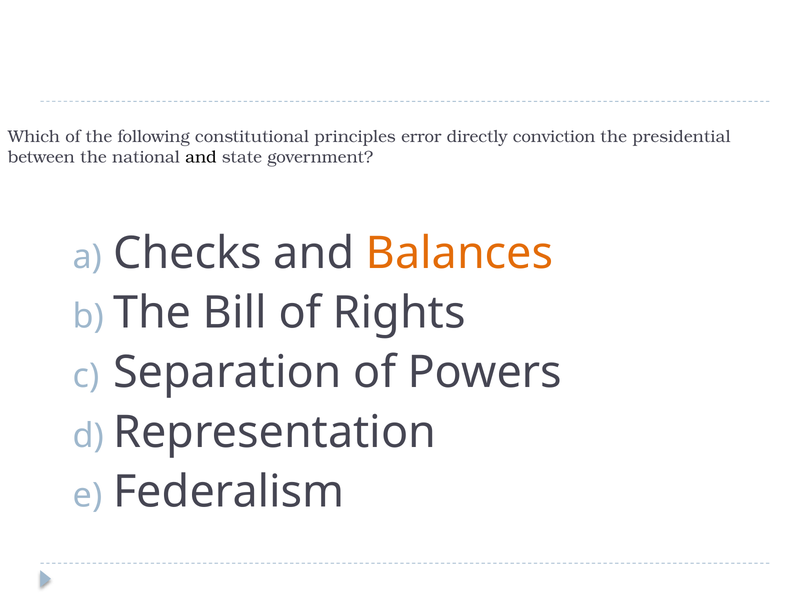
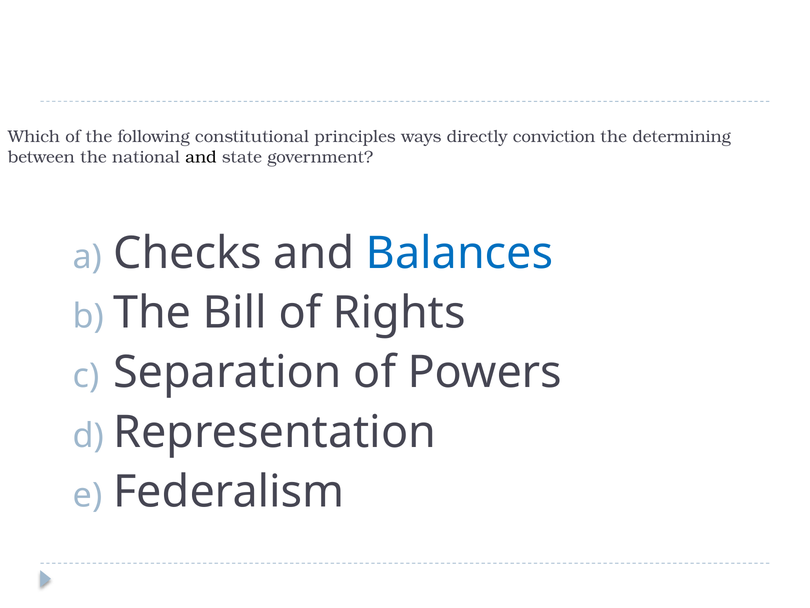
error: error -> ways (421, 137)
presidential: presidential -> determining (682, 137)
Balances colour: orange -> blue (460, 253)
